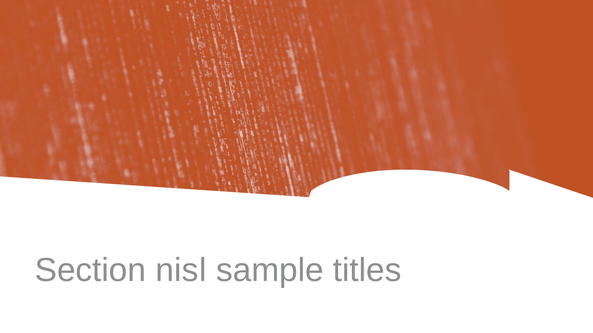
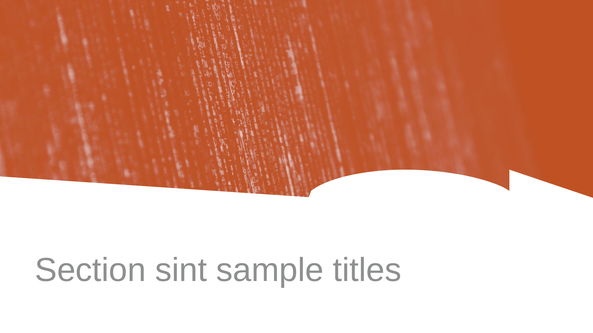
nisl: nisl -> sint (181, 271)
